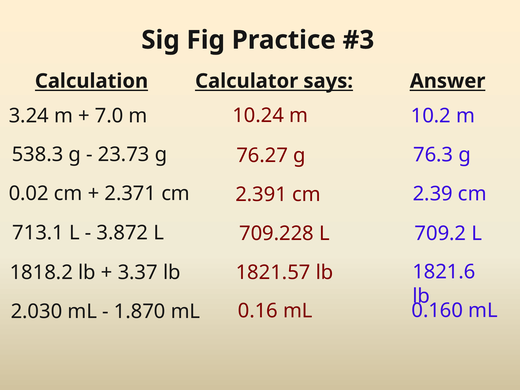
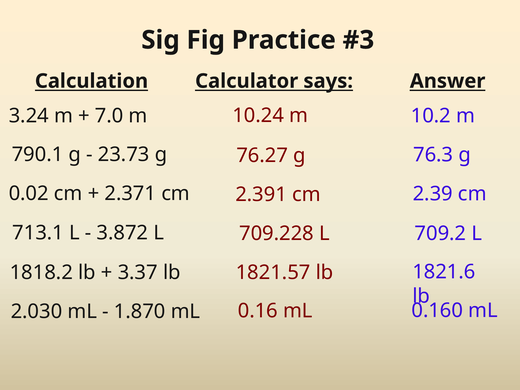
538.3: 538.3 -> 790.1 (37, 155)
